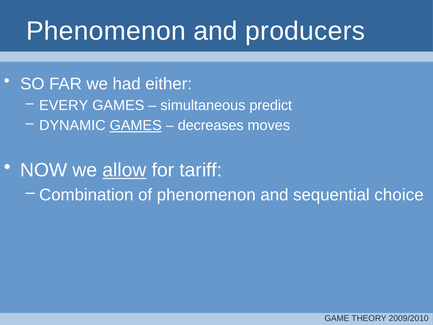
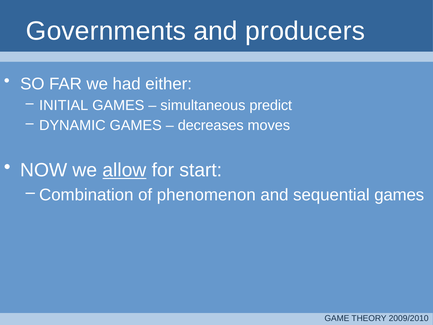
Phenomenon: Phenomenon -> Governments (106, 31)
EVERY: EVERY -> INITIAL (64, 105)
GAMES underline: present -> none (136, 125)
tariff: tariff -> start (201, 170)
sequential choice: choice -> games (399, 195)
